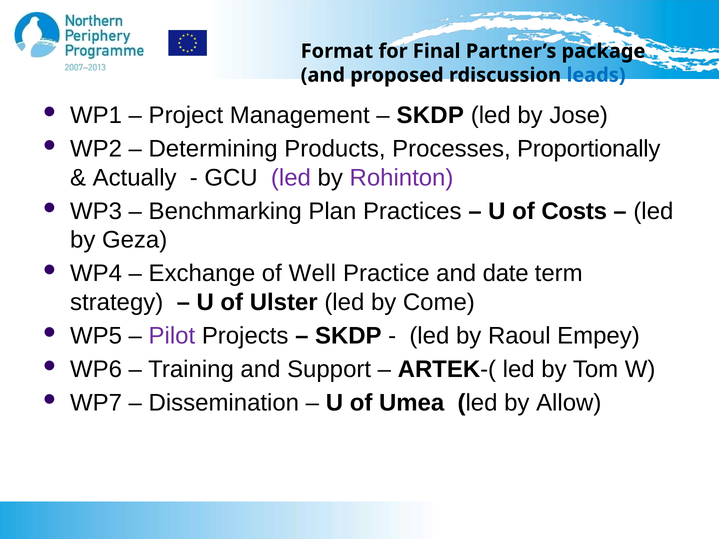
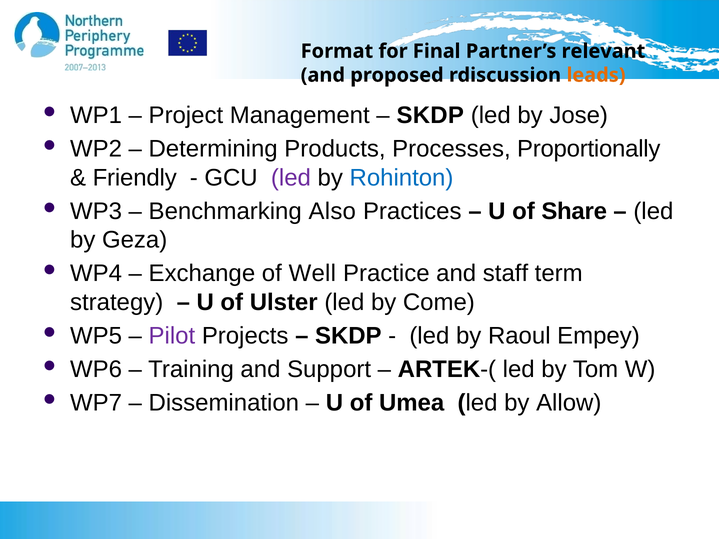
package: package -> relevant (603, 51)
leads colour: blue -> orange (596, 75)
Actually: Actually -> Friendly (135, 178)
Rohinton colour: purple -> blue (401, 178)
Plan: Plan -> Also (332, 211)
Costs: Costs -> Share (574, 211)
date: date -> staff (506, 274)
